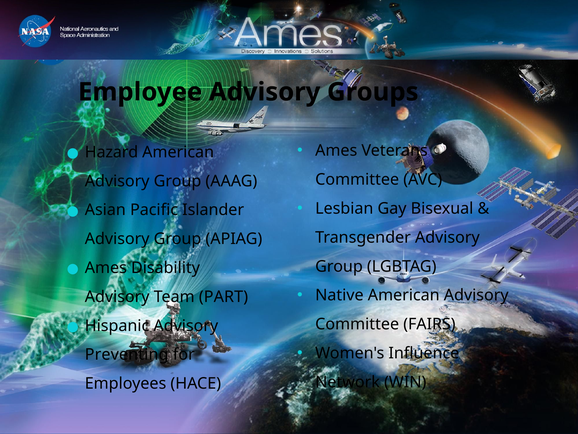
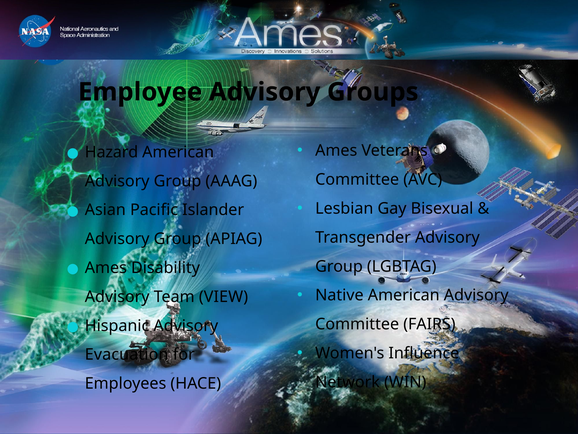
PART: PART -> VIEW (223, 296)
Preventing: Preventing -> Evacuation (127, 354)
